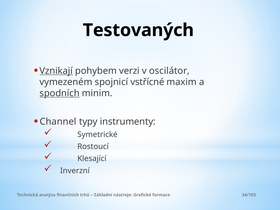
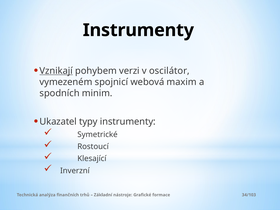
Testovaných: Testovaných -> Instrumenty (138, 30)
vstřícné: vstřícné -> webová (147, 82)
spodních underline: present -> none (60, 93)
Channel: Channel -> Ukazatel (58, 122)
